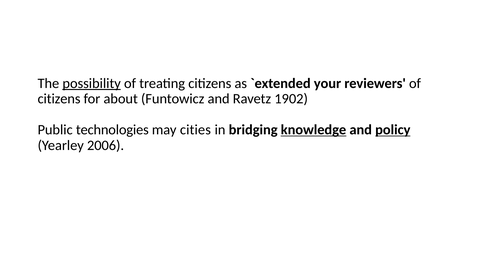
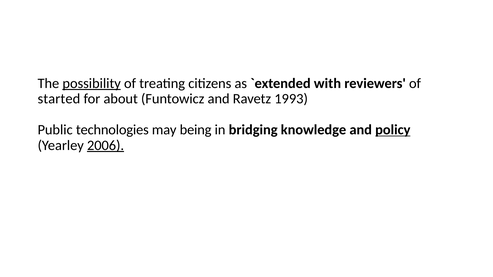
your: your -> with (327, 83)
citizens: citizens -> started (59, 99)
1902: 1902 -> 1993 (291, 99)
cities: cities -> being (196, 130)
knowledge underline: present -> none (314, 130)
2006 underline: none -> present (106, 145)
